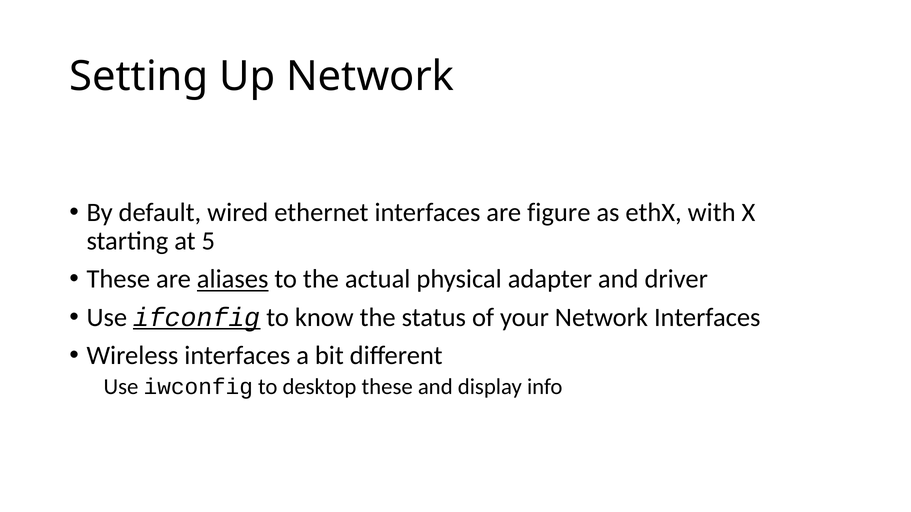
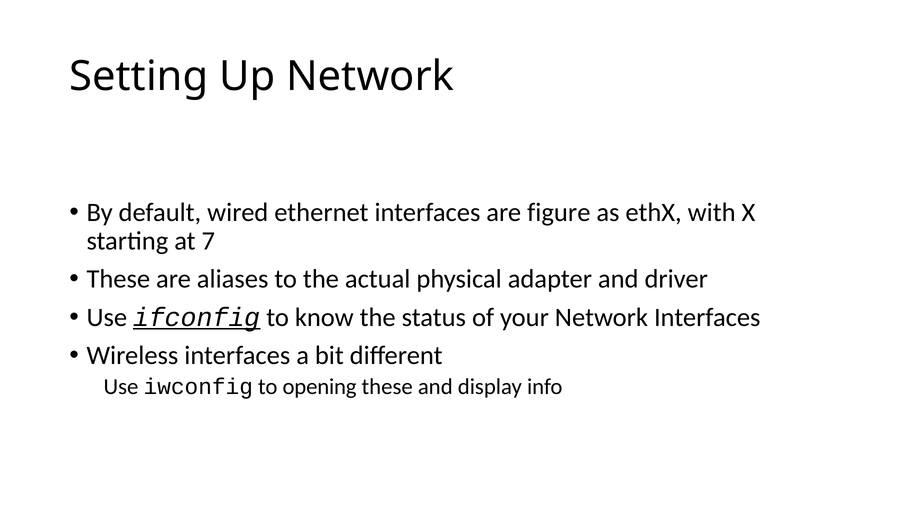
5: 5 -> 7 (208, 241)
aliases underline: present -> none (233, 279)
desktop: desktop -> opening (320, 387)
